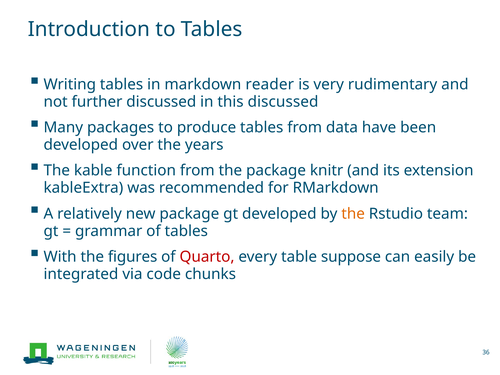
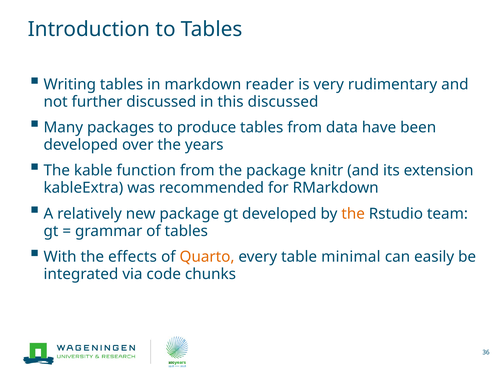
figures: figures -> effects (133, 257)
Quarto colour: red -> orange (207, 257)
suppose: suppose -> minimal (351, 257)
